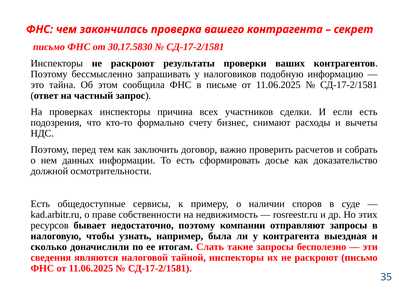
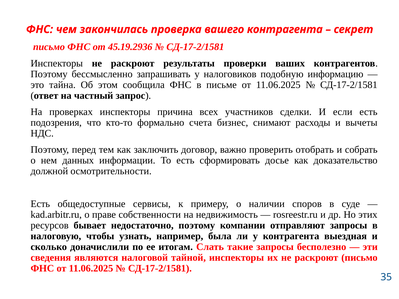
30.17.5830: 30.17.5830 -> 45.19.2936 (130, 47)
счету: счету -> счета (201, 123)
расчетов: расчетов -> отобрать (315, 150)
